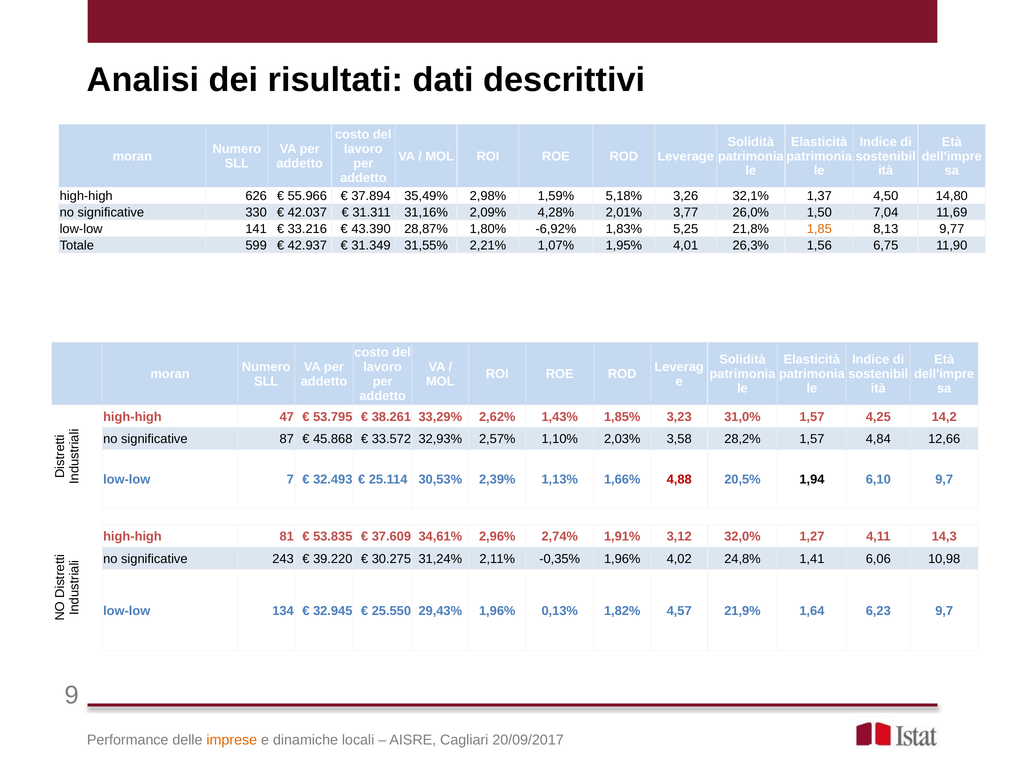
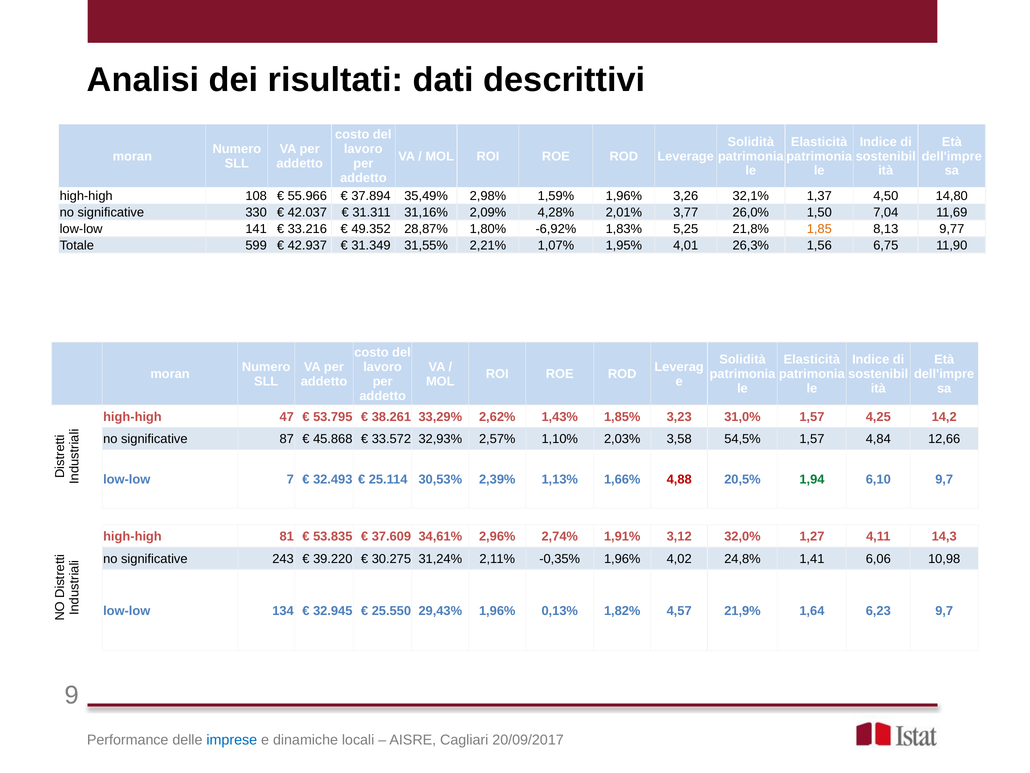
626: 626 -> 108 (256, 196)
1,59% 5,18%: 5,18% -> 1,96% (624, 196)
43.390: 43.390 -> 49.352 (371, 229)
28,2%: 28,2% -> 54,5% (742, 439)
1,94 colour: black -> green (812, 479)
imprese colour: orange -> blue (232, 740)
